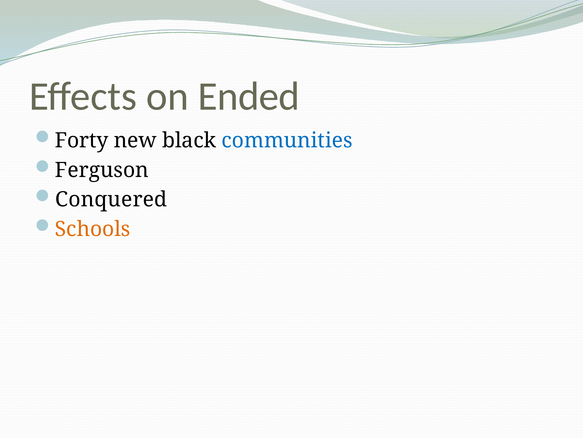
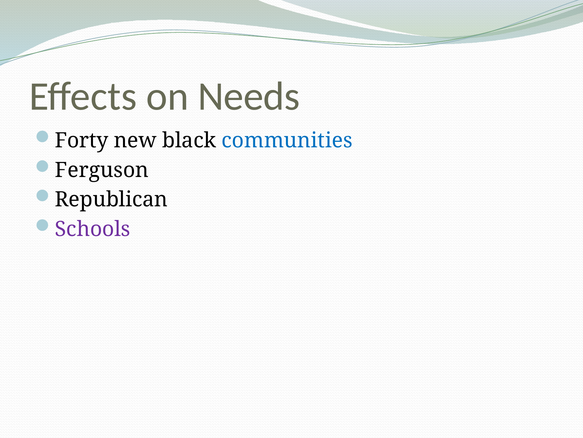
Ended: Ended -> Needs (249, 96)
Conquered: Conquered -> Republican (111, 199)
Schools colour: orange -> purple (93, 229)
